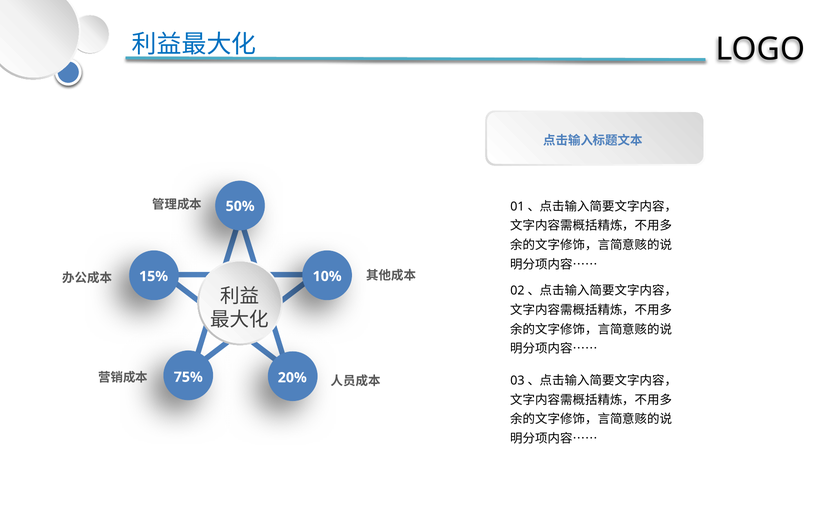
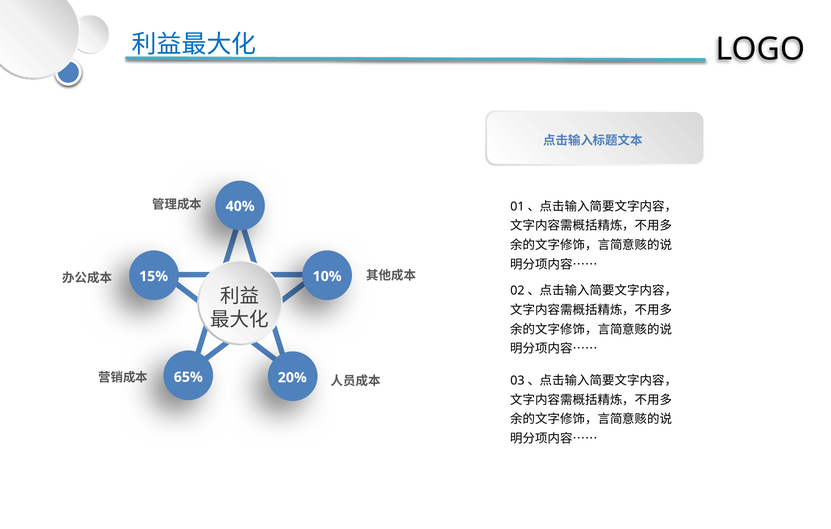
50%: 50% -> 40% (240, 206)
75%: 75% -> 65% (188, 377)
